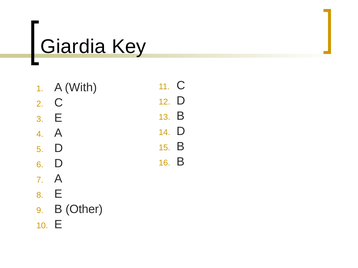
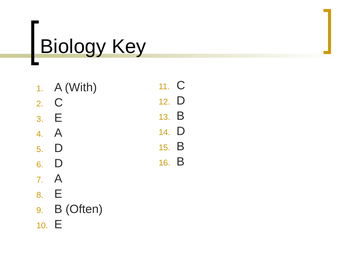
Giardia: Giardia -> Biology (73, 47)
Other: Other -> Often (84, 210)
